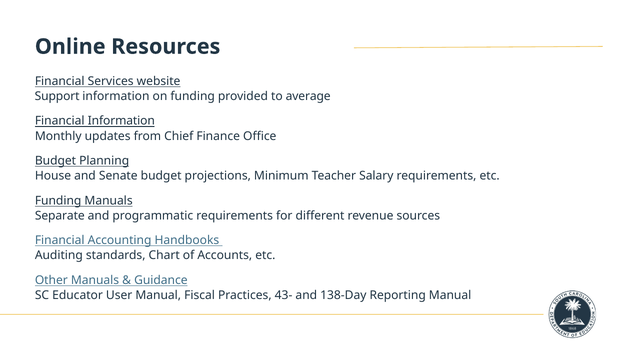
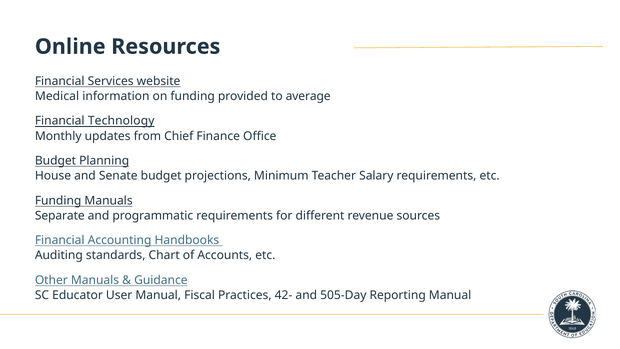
Support: Support -> Medical (57, 96)
Financial Information: Information -> Technology (121, 121)
43-: 43- -> 42- (284, 295)
138-Day: 138-Day -> 505-Day (343, 295)
